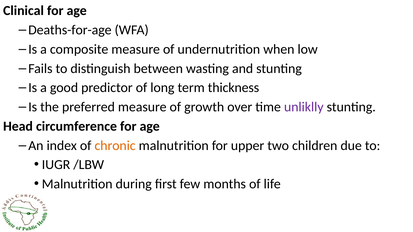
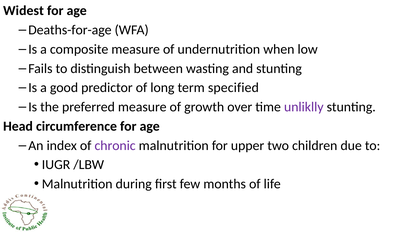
Clinical: Clinical -> Widest (23, 11)
thickness: thickness -> specified (233, 88)
chronic colour: orange -> purple (115, 146)
